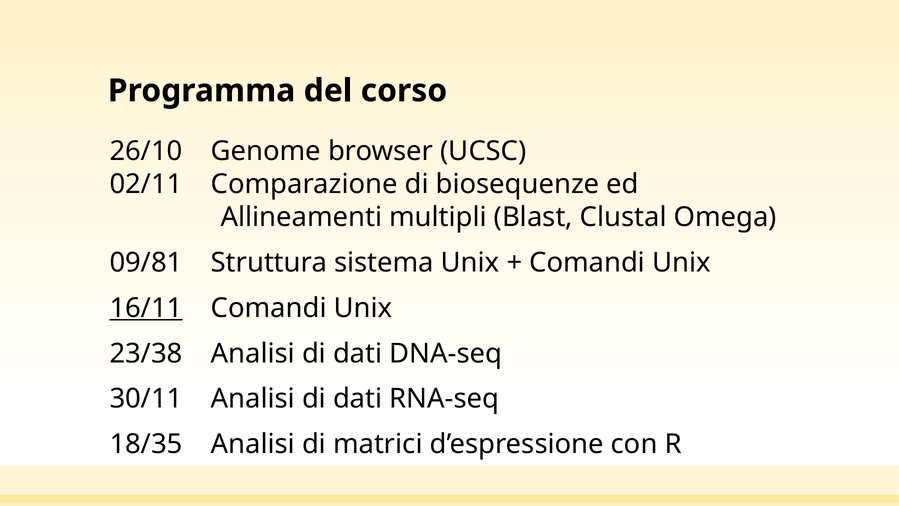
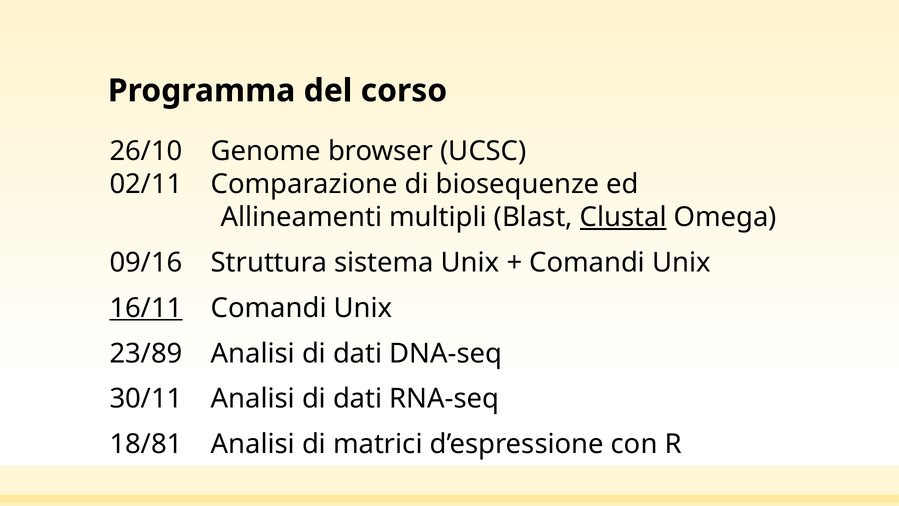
Clustal underline: none -> present (623, 217)
09/81: 09/81 -> 09/16 (146, 262)
23/38: 23/38 -> 23/89 (146, 353)
18/35: 18/35 -> 18/81 (146, 444)
